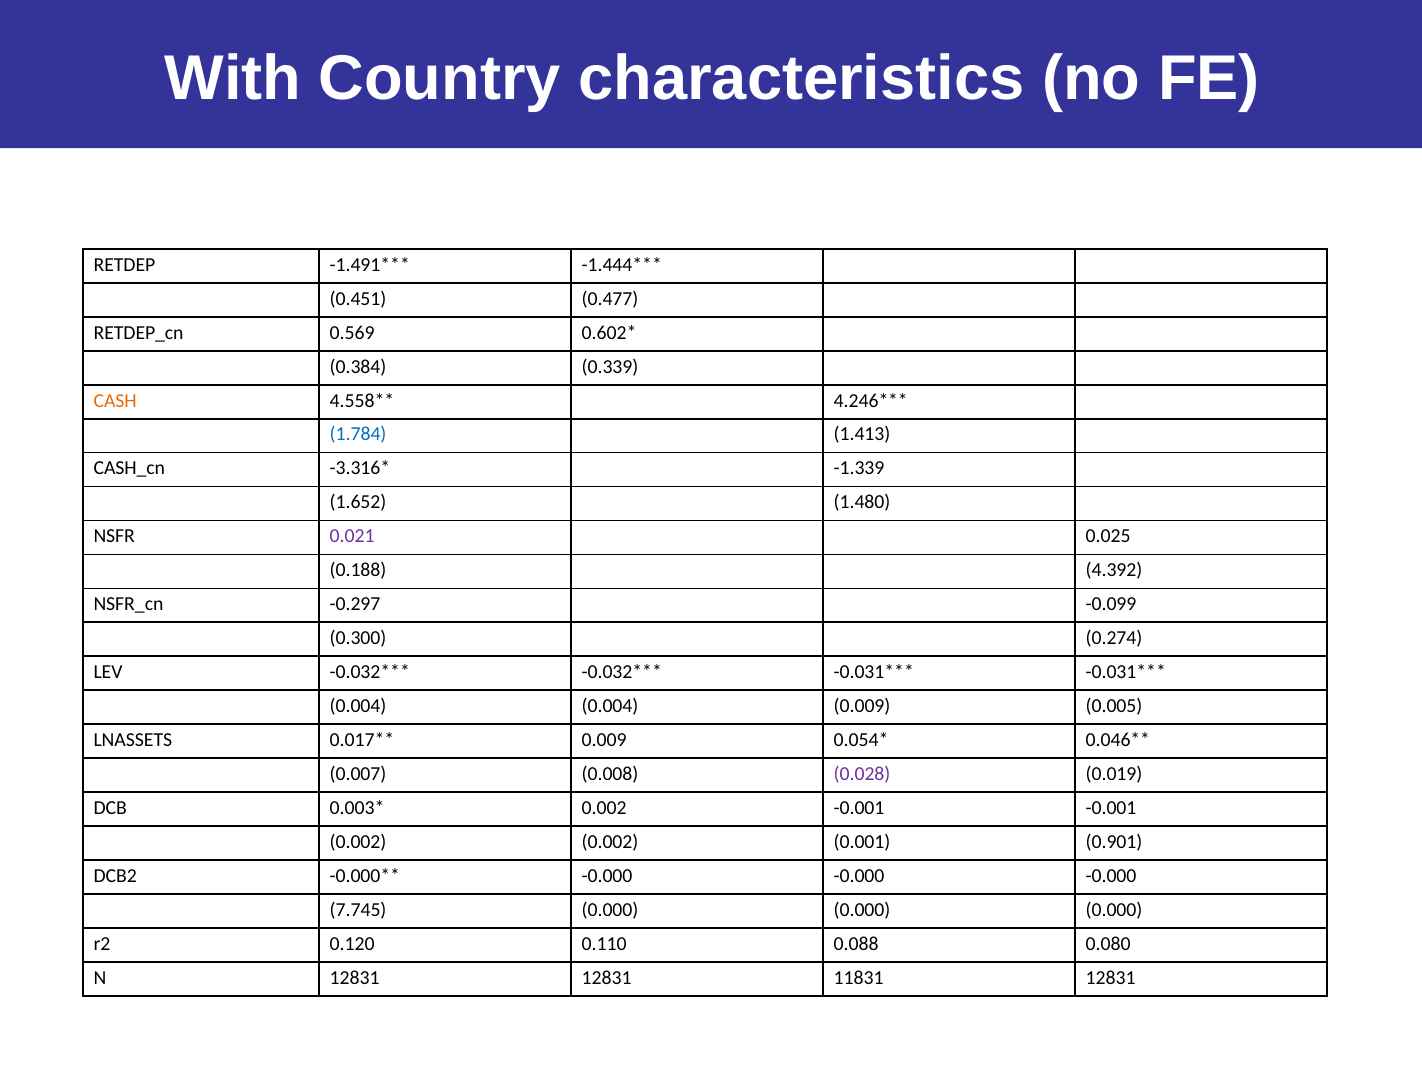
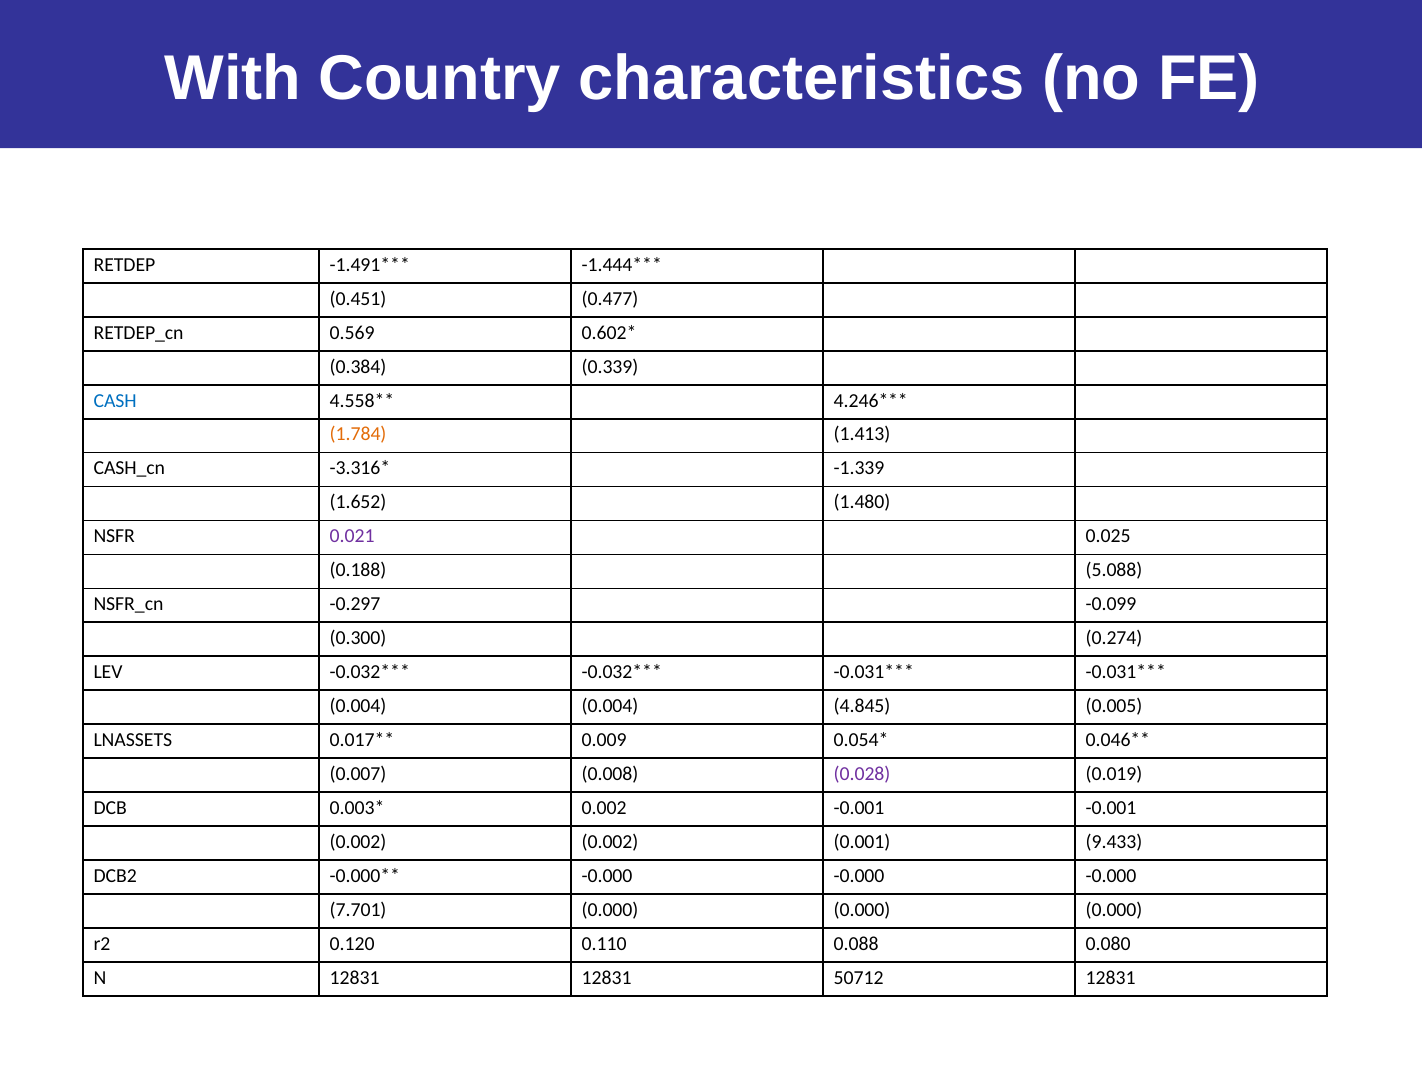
CASH colour: orange -> blue (115, 400)
1.784 colour: blue -> orange (358, 434)
4.392: 4.392 -> 5.088 (1114, 570)
0.004 0.009: 0.009 -> 4.845 (862, 706)
0.901: 0.901 -> 9.433 (1114, 841)
7.745: 7.745 -> 7.701 (358, 909)
11831: 11831 -> 50712 (859, 977)
